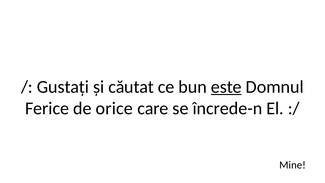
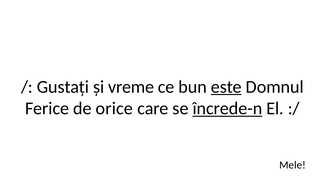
căutat: căutat -> vreme (131, 87)
încrede-n underline: none -> present (227, 108)
Mine: Mine -> Mele (292, 165)
